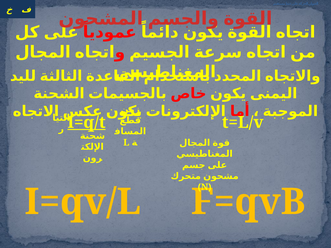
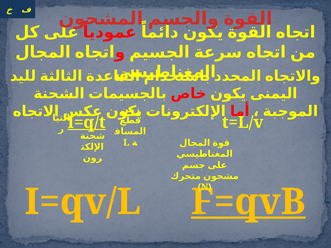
F=qvB underline: none -> present (248, 202)
